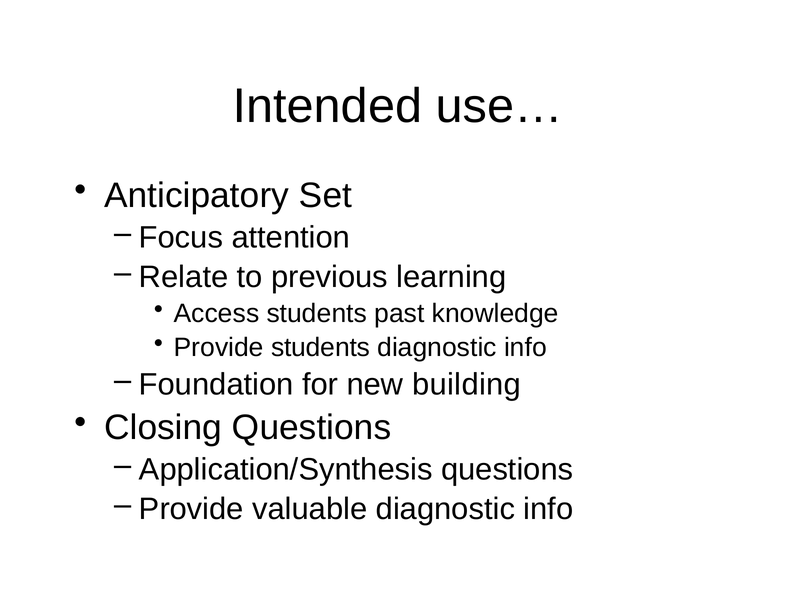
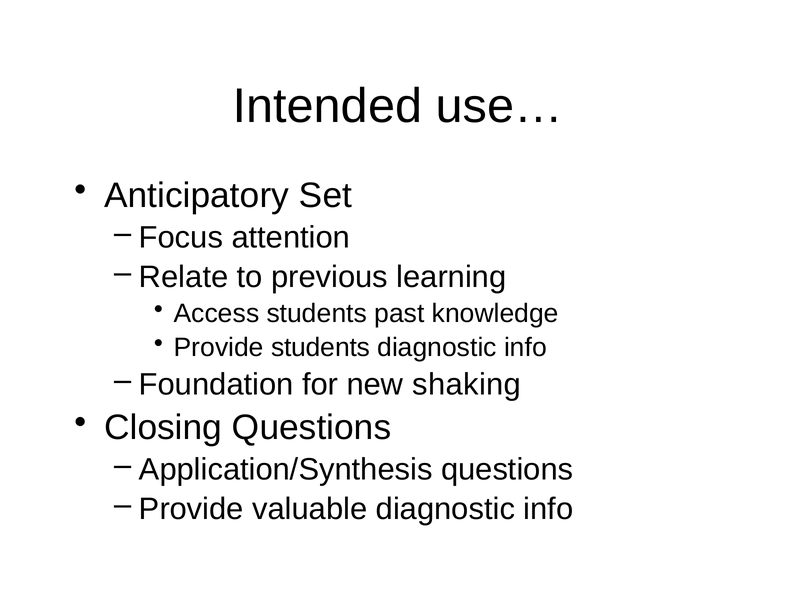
building: building -> shaking (467, 385)
